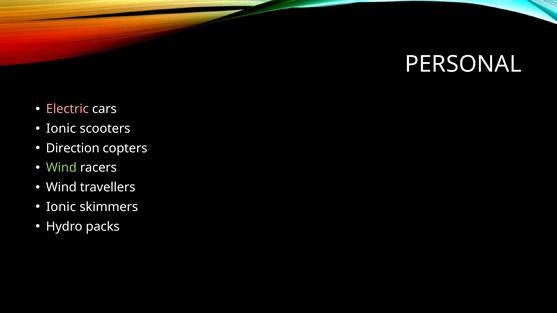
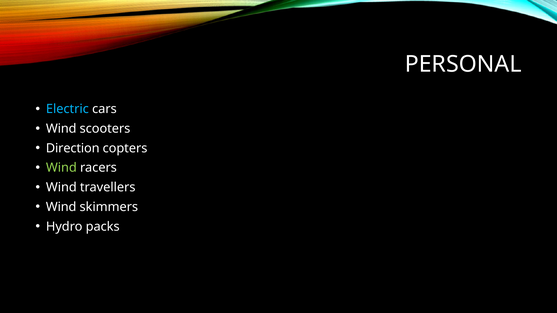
Electric colour: pink -> light blue (67, 109)
Ionic: Ionic -> Wind (61, 129)
Ionic: Ionic -> Wind (61, 207)
